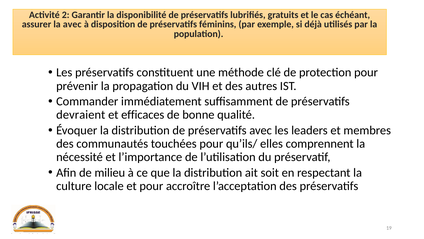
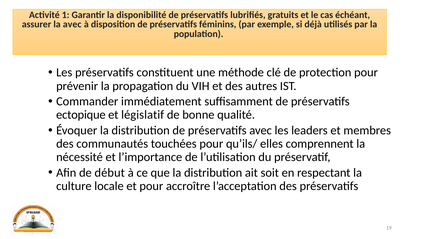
2: 2 -> 1 (66, 15)
devraient: devraient -> ectopique (81, 115)
efficaces: efficaces -> législatif (143, 115)
milieu: milieu -> début (110, 172)
